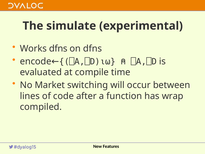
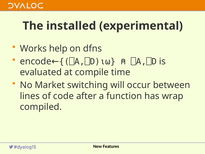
simulate: simulate -> installed (71, 26)
Works dfns: dfns -> help (58, 48)
